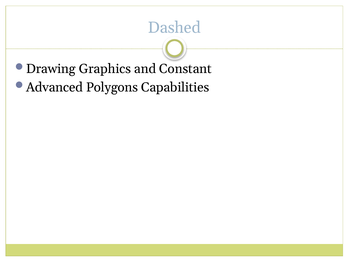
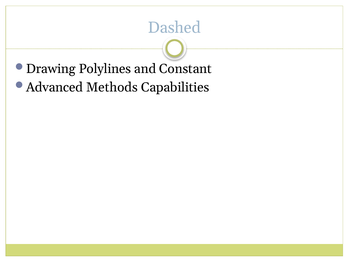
Graphics: Graphics -> Polylines (105, 69)
Polygons: Polygons -> Methods (112, 87)
